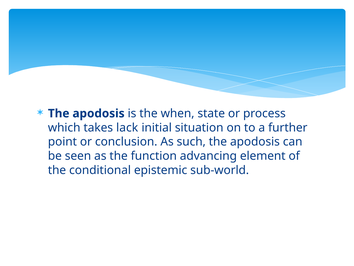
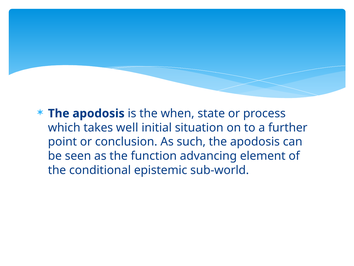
lack: lack -> well (127, 127)
